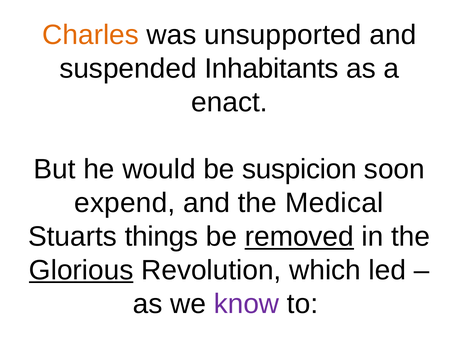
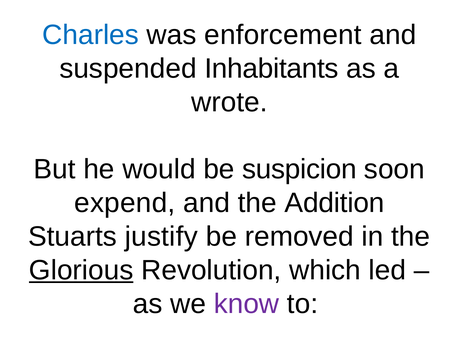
Charles colour: orange -> blue (91, 35)
unsupported: unsupported -> enforcement (283, 35)
enact: enact -> wrote (229, 102)
Medical: Medical -> Addition (335, 203)
things: things -> justify (161, 237)
removed underline: present -> none (299, 237)
